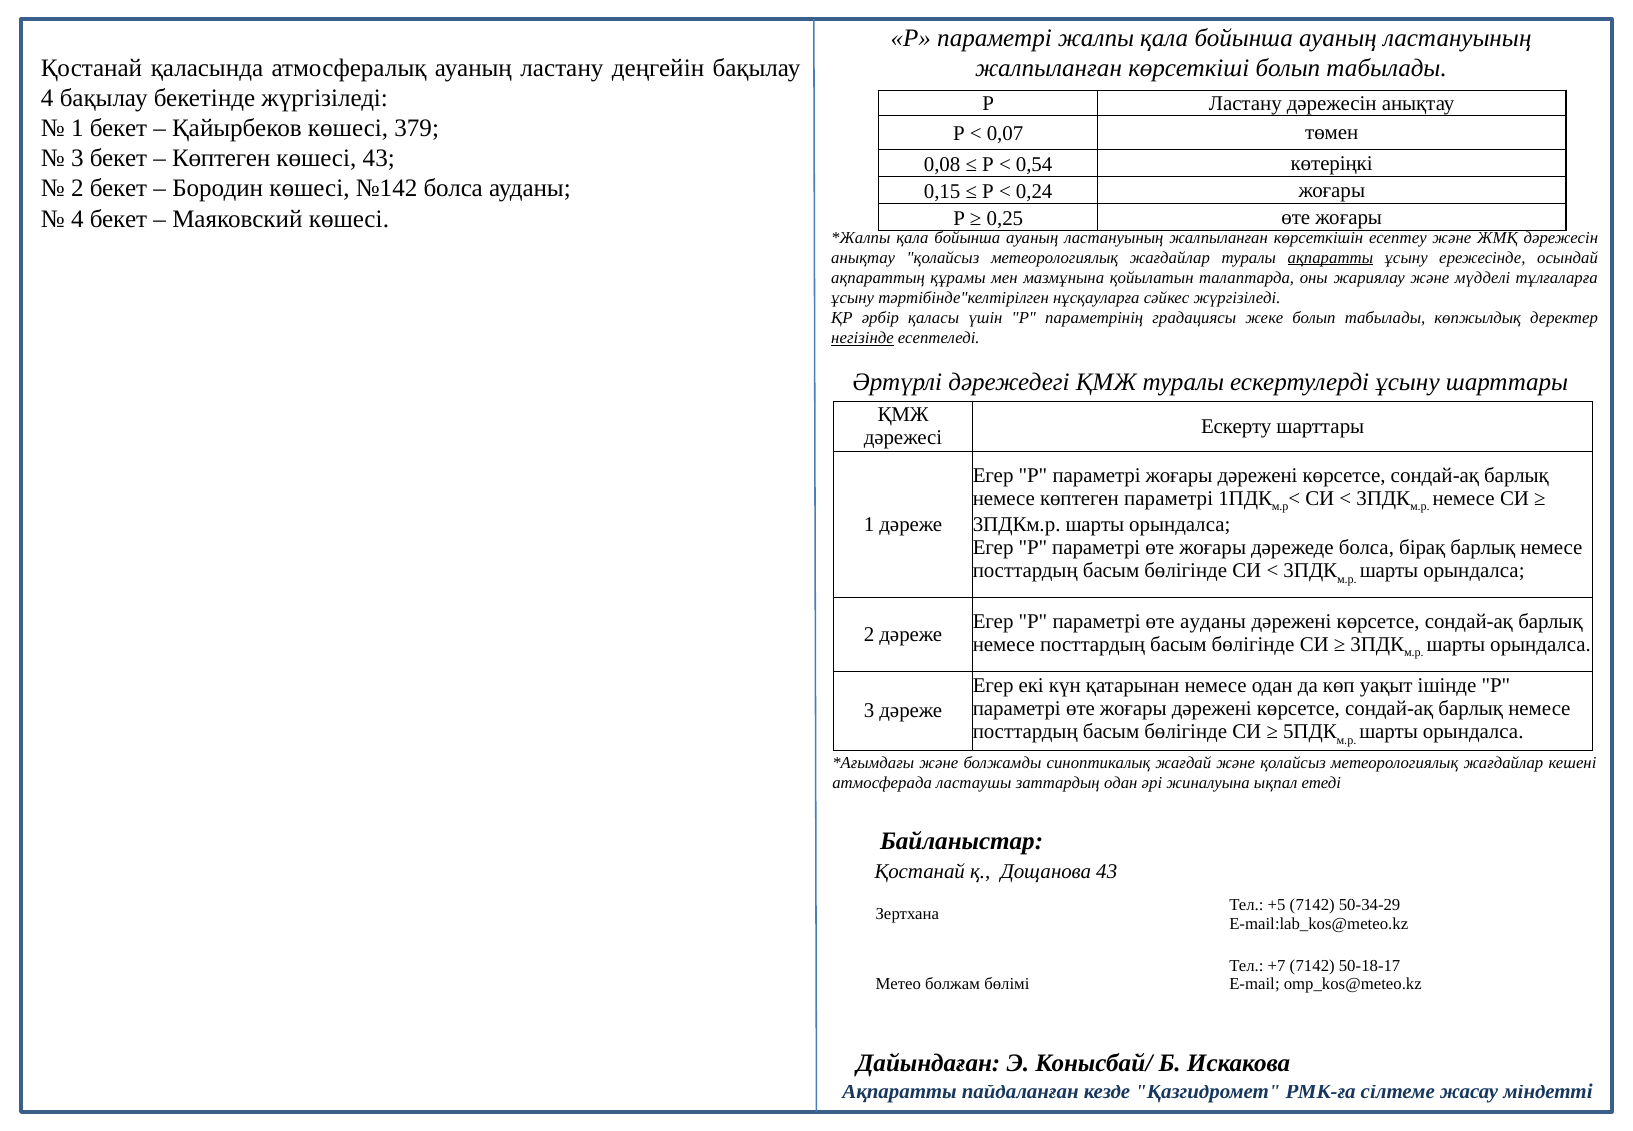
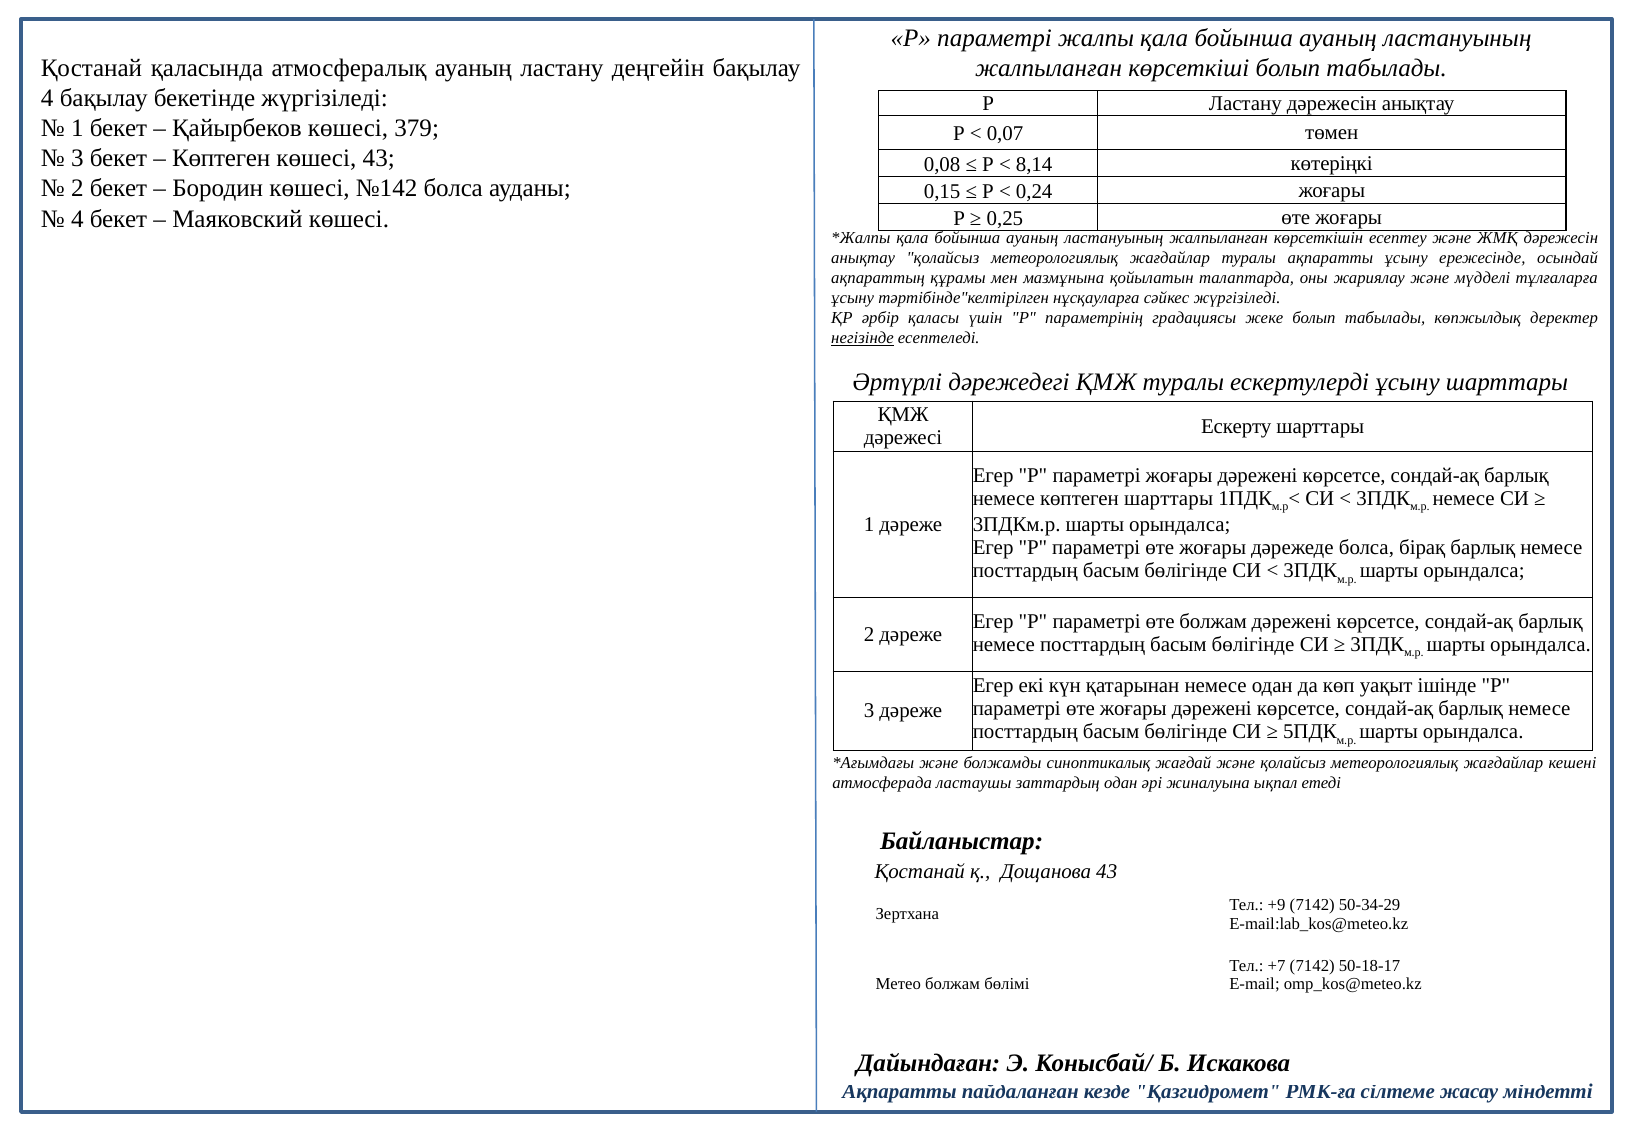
0,54: 0,54 -> 8,14 (1034, 164)
ақпаратты underline: present -> none (1330, 257)
көптеген параметрі: параметрі -> шарттары (1169, 498)
өте ауданы: ауданы -> болжам (1213, 621)
+5: +5 -> +9 (1277, 905)
